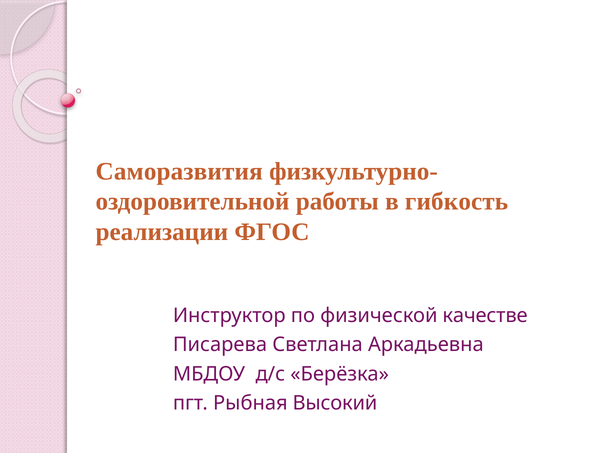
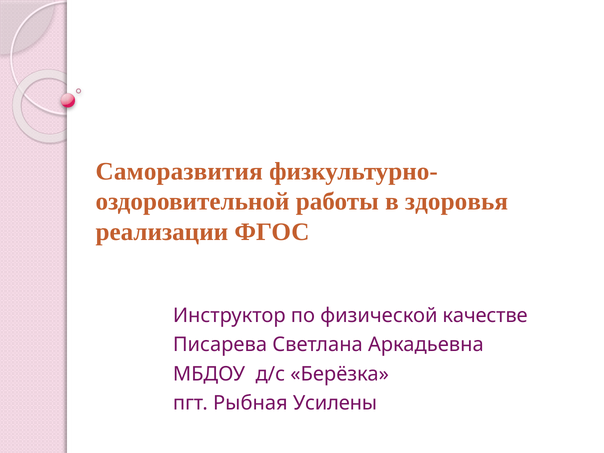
гибкость: гибкость -> здоровья (457, 202)
Высокий: Высокий -> Усилены (335, 403)
